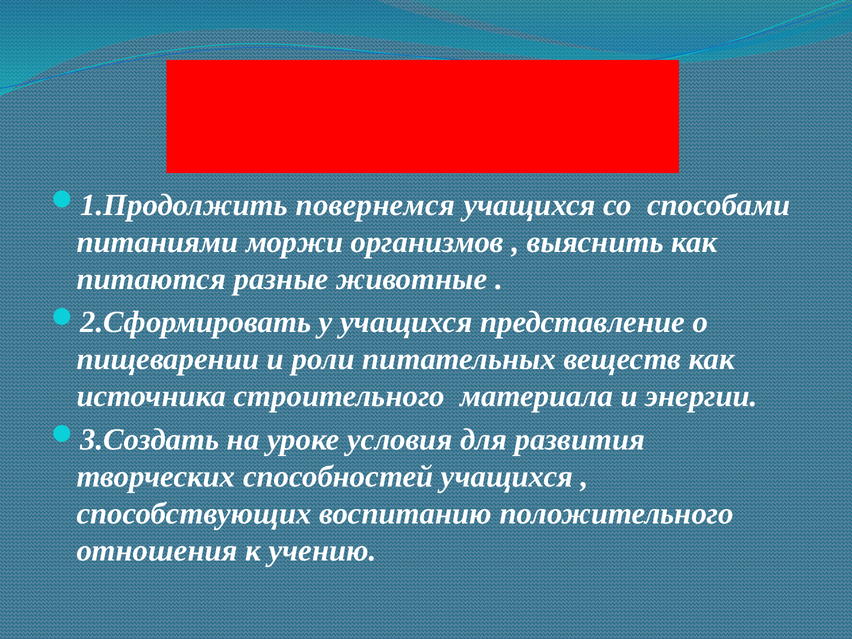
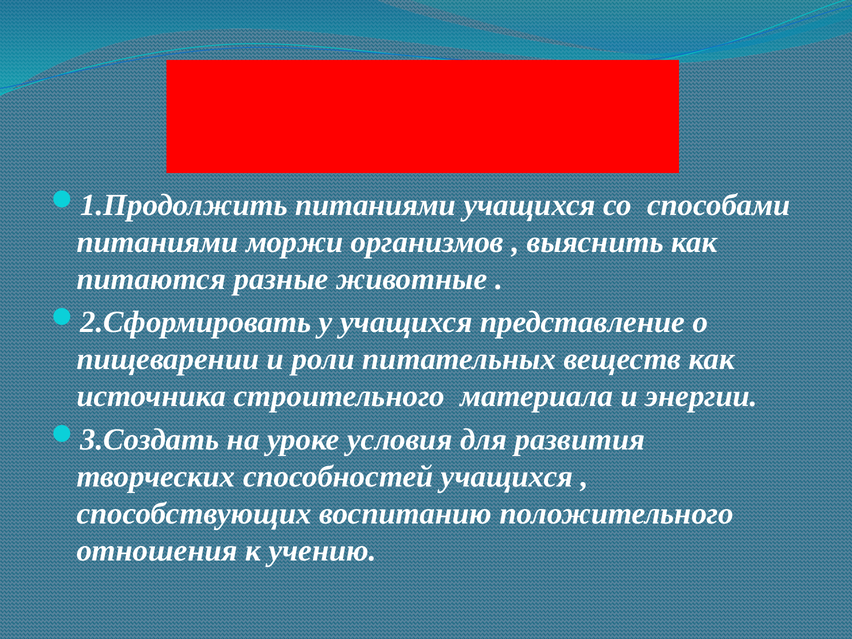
повернемся: повернемся -> питаниями (376, 205)
